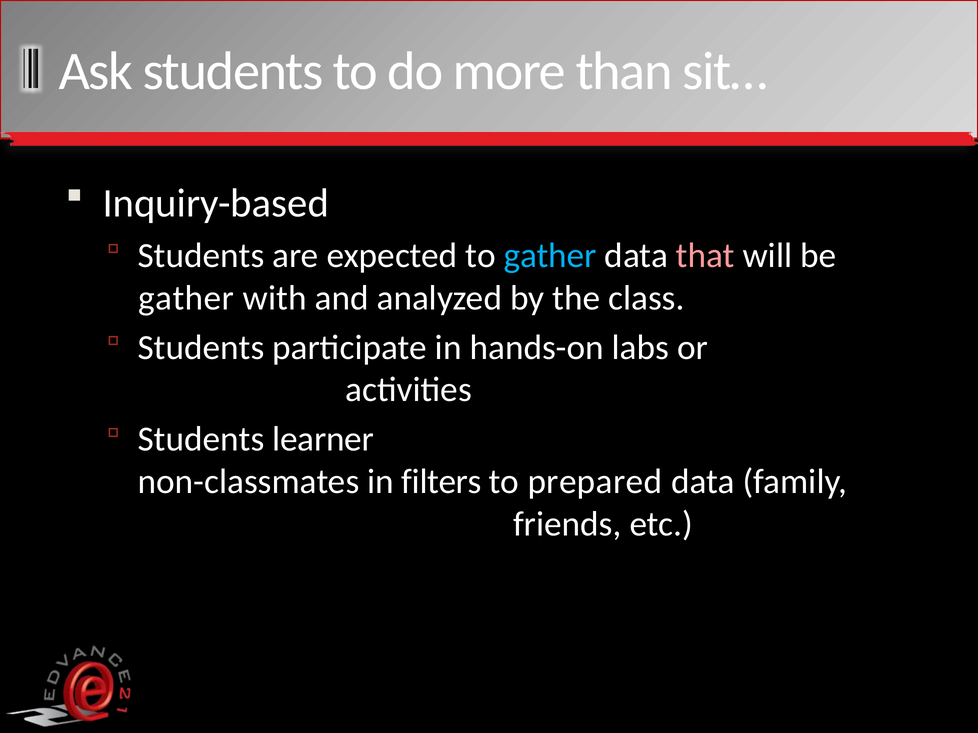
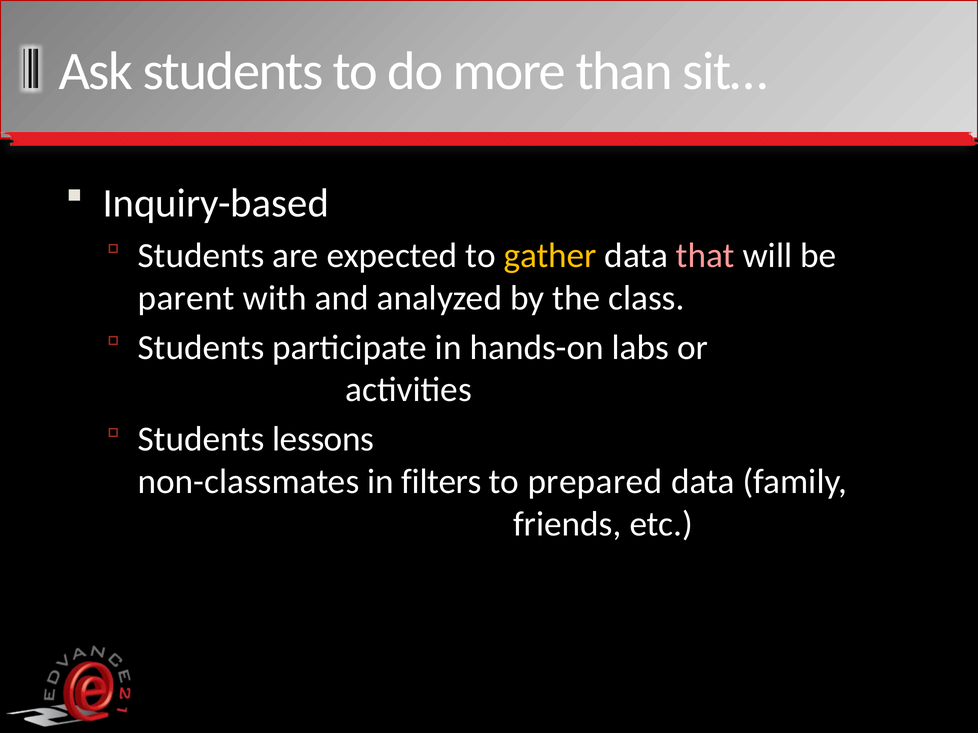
gather colour: light blue -> yellow (550, 256)
gather: gather -> parent (186, 298)
learner: learner -> lessons (323, 440)
